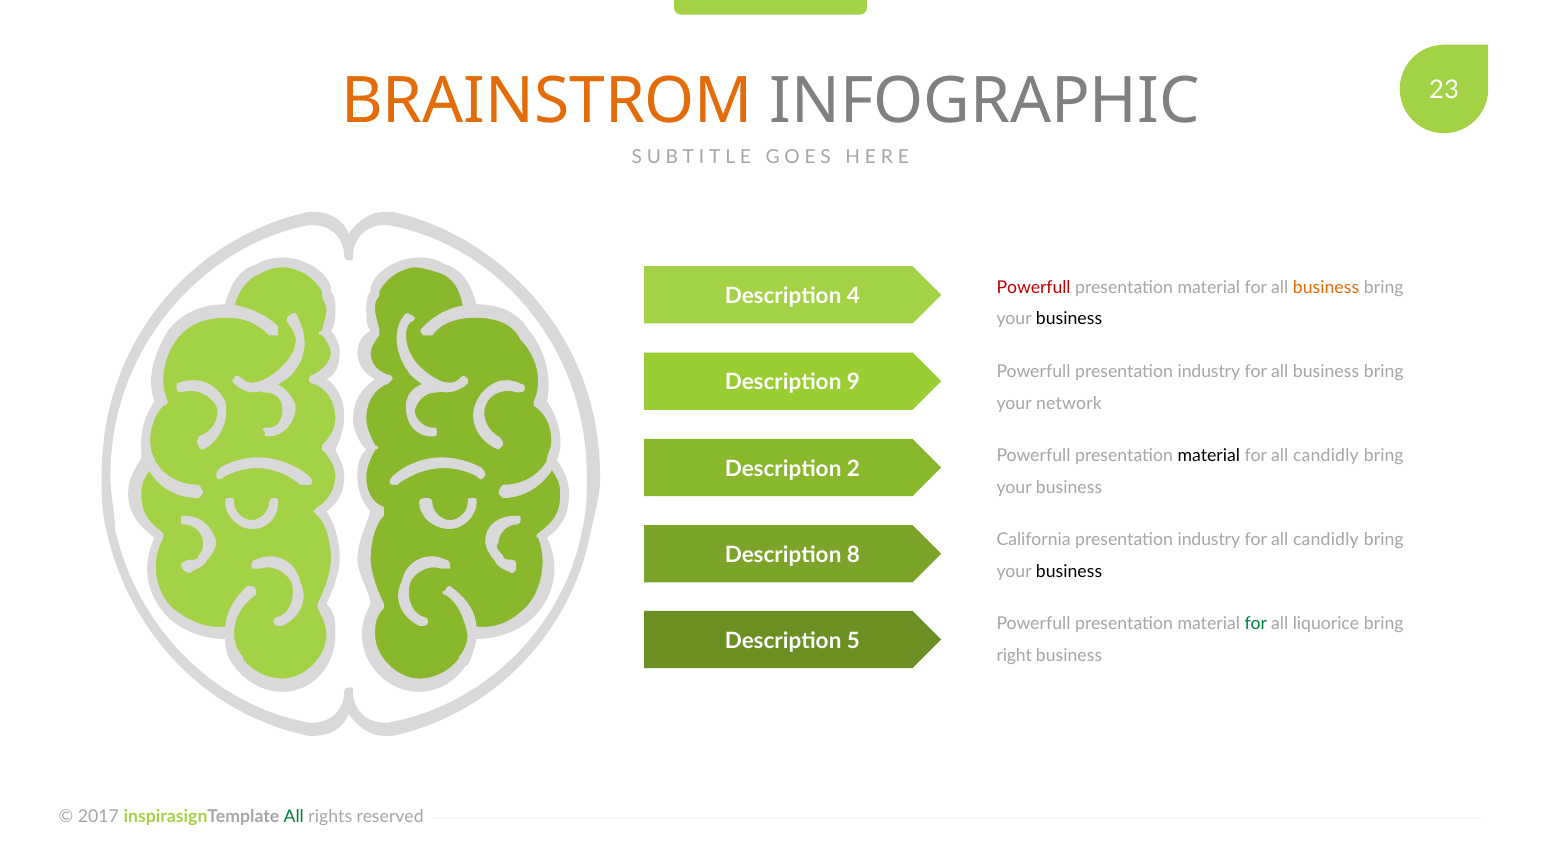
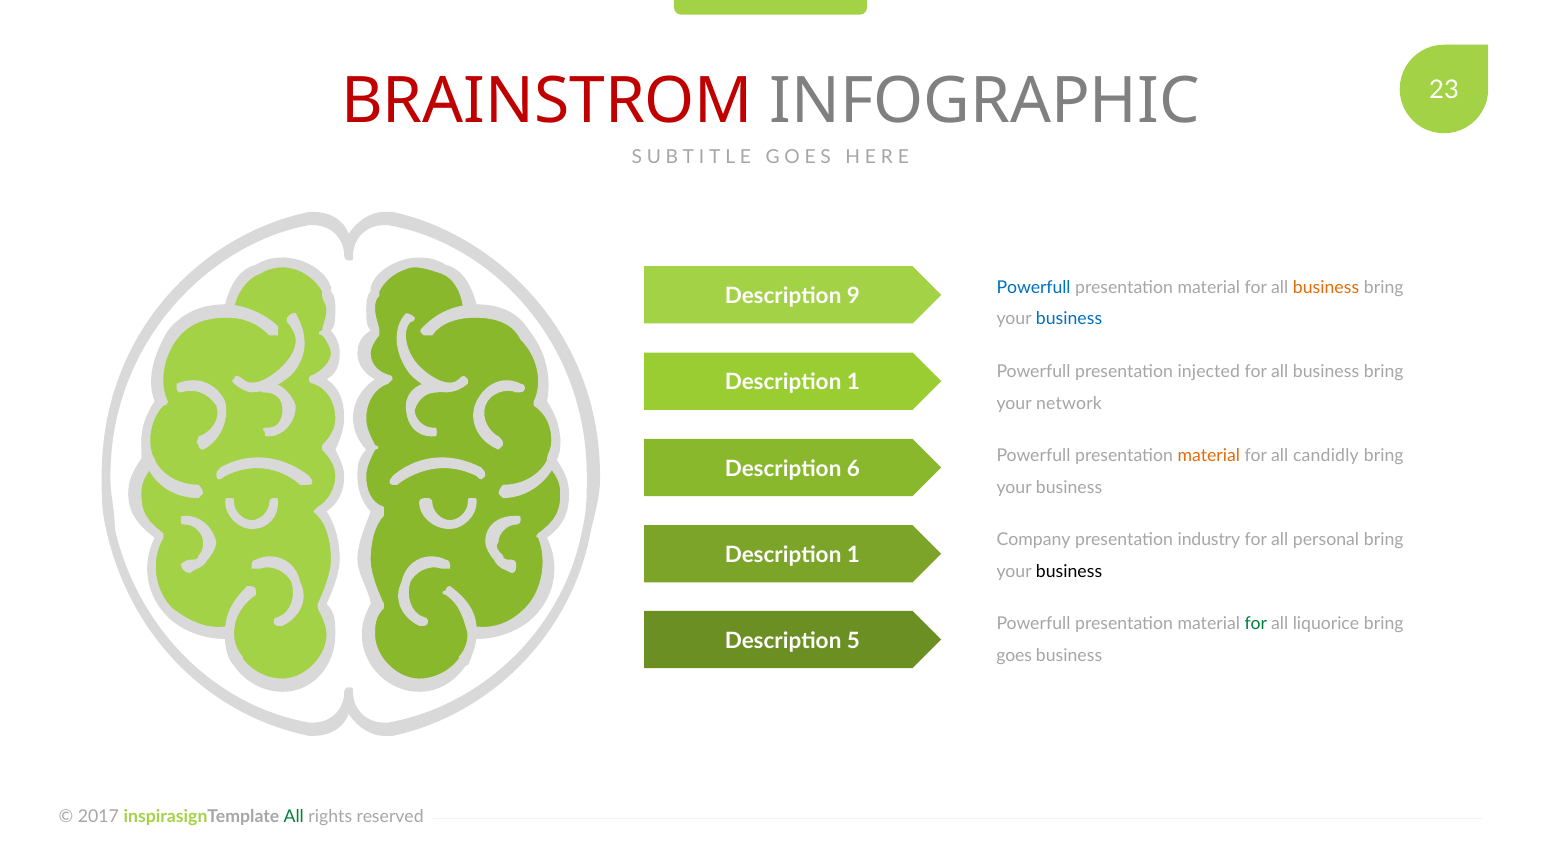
BRAINSTROM colour: orange -> red (547, 101)
Powerfull colour: red -> blue (1034, 287)
4: 4 -> 9 (853, 296)
business colour: black -> blue (1069, 319)
Powerfull presentation industry: industry -> injected (1209, 371)
9: 9 -> 1 (853, 382)
material colour: black -> orange (1209, 455)
2: 2 -> 6 (853, 469)
California: California -> Company (1034, 540)
candidly: candidly -> personal (1326, 540)
8: 8 -> 1 (853, 555)
right: right -> goes (1014, 656)
